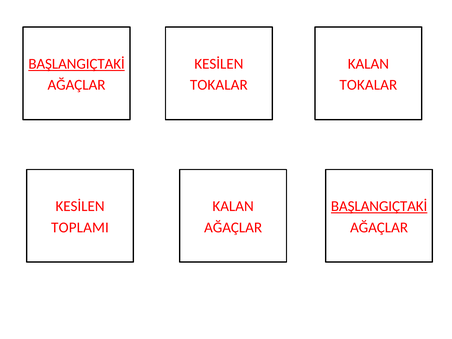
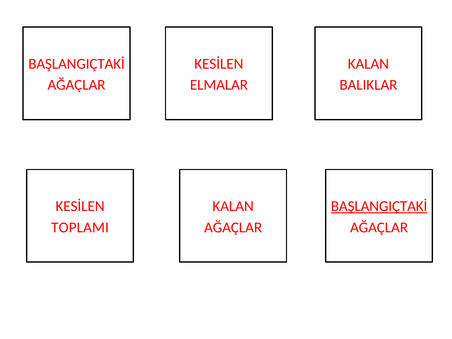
BAŞLANGIÇTAKİ underline: present -> none (77, 64)
TOKALAR: TOKALAR -> ELMALAR (219, 85)
TOKALAR: TOKALAR -> BALIKLAR (368, 85)
